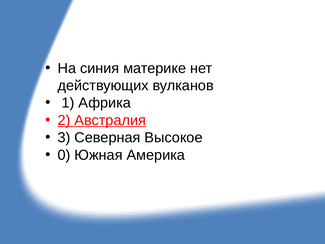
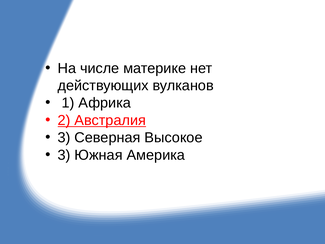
синия: синия -> числе (100, 68)
0: 0 -> 3 (64, 155)
